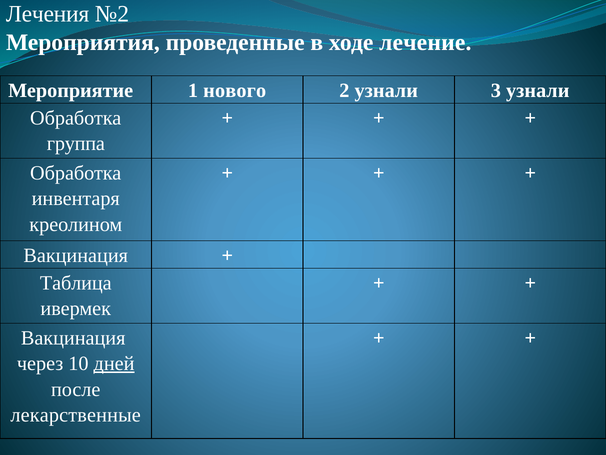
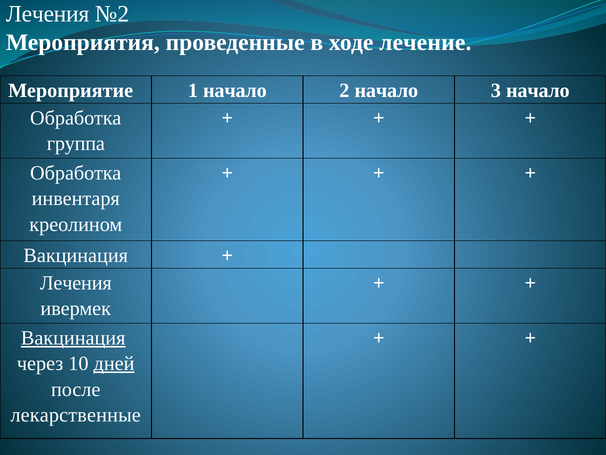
1 нового: нового -> начало (235, 90)
2 узнали: узнали -> начало (386, 90)
3 узнали: узнали -> начало (538, 90)
Таблица: Таблица -> Лечения (76, 283)
Вакцинация underline: none -> present (73, 338)
